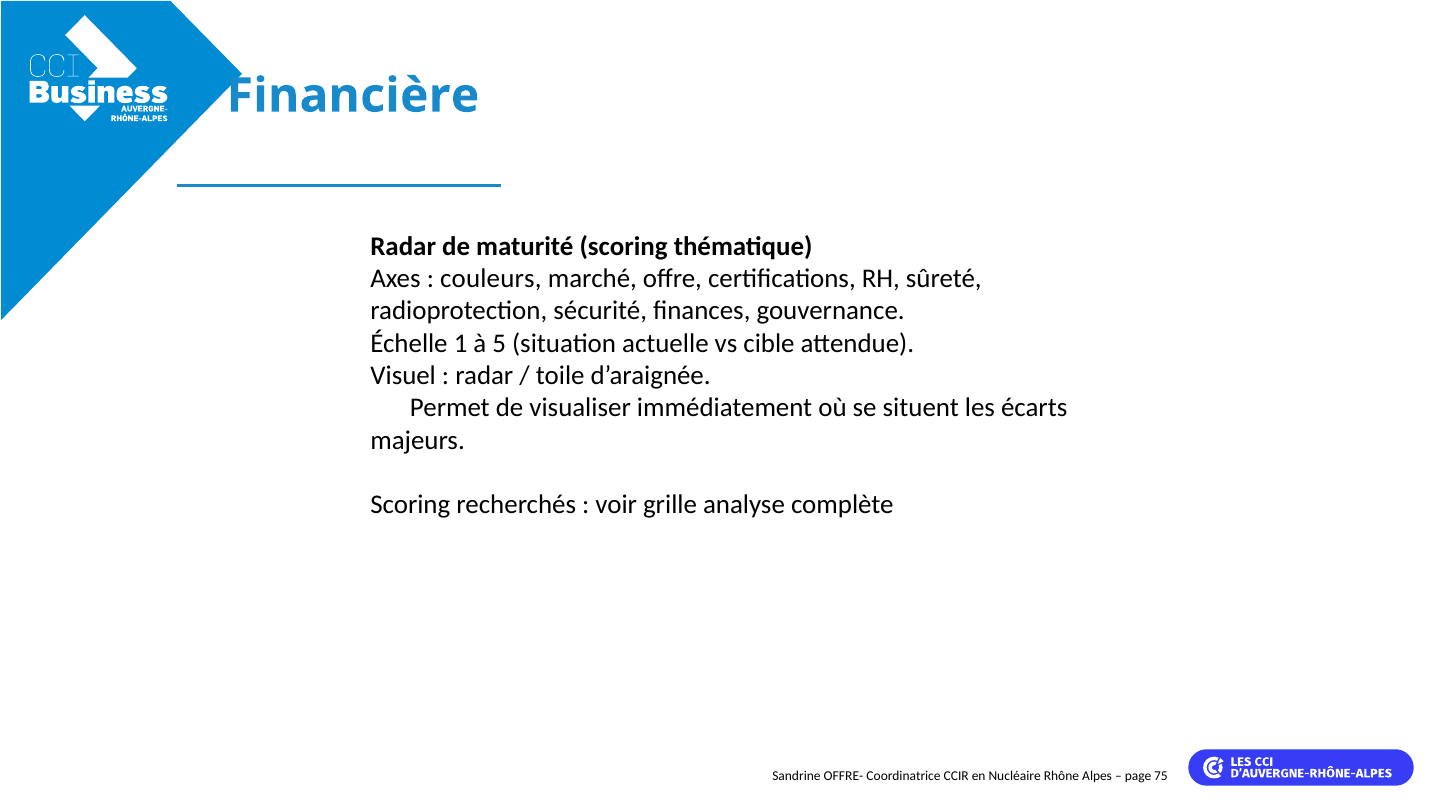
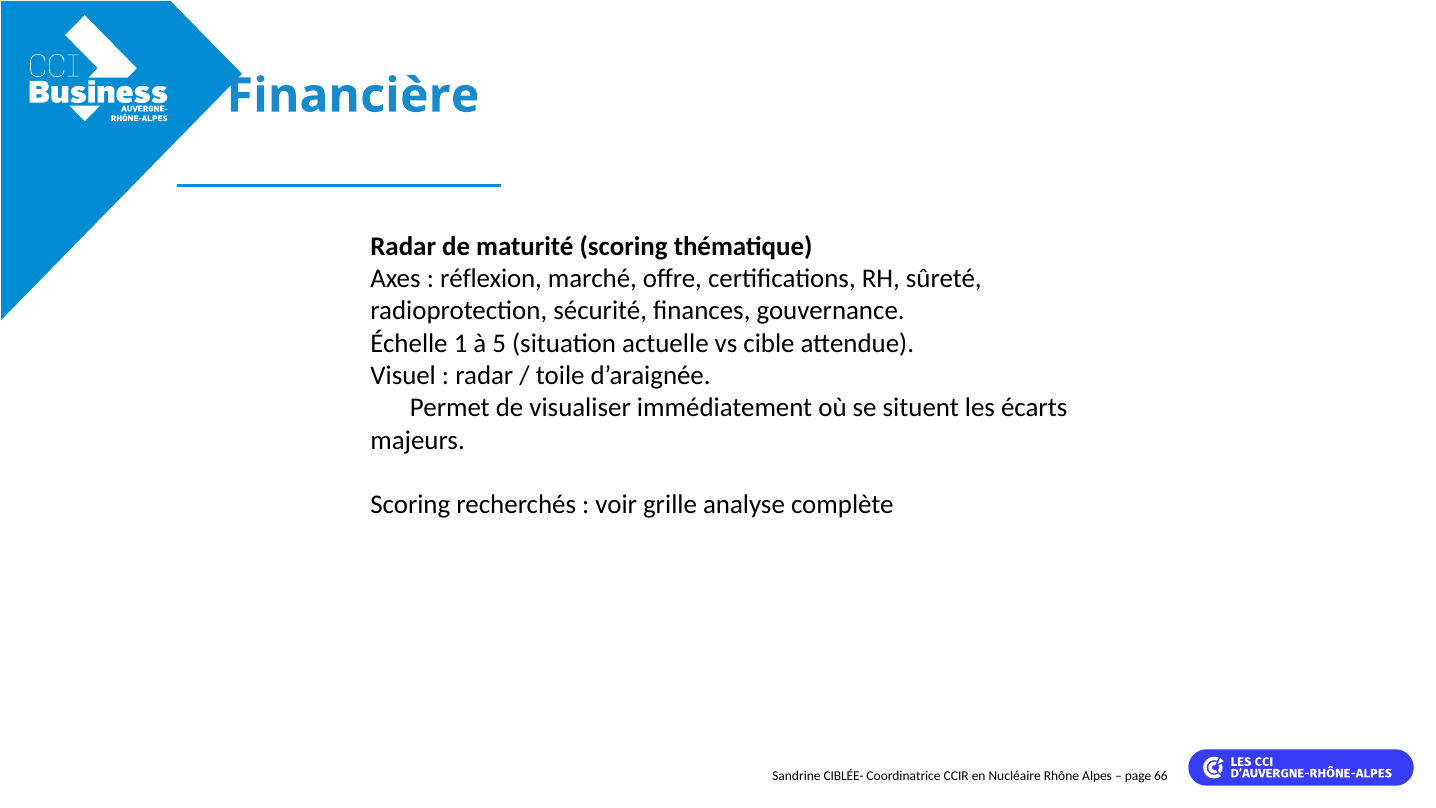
couleurs: couleurs -> réflexion (491, 279)
OFFRE-: OFFRE- -> CIBLÉE- (844, 776)
75: 75 -> 66 (1161, 776)
